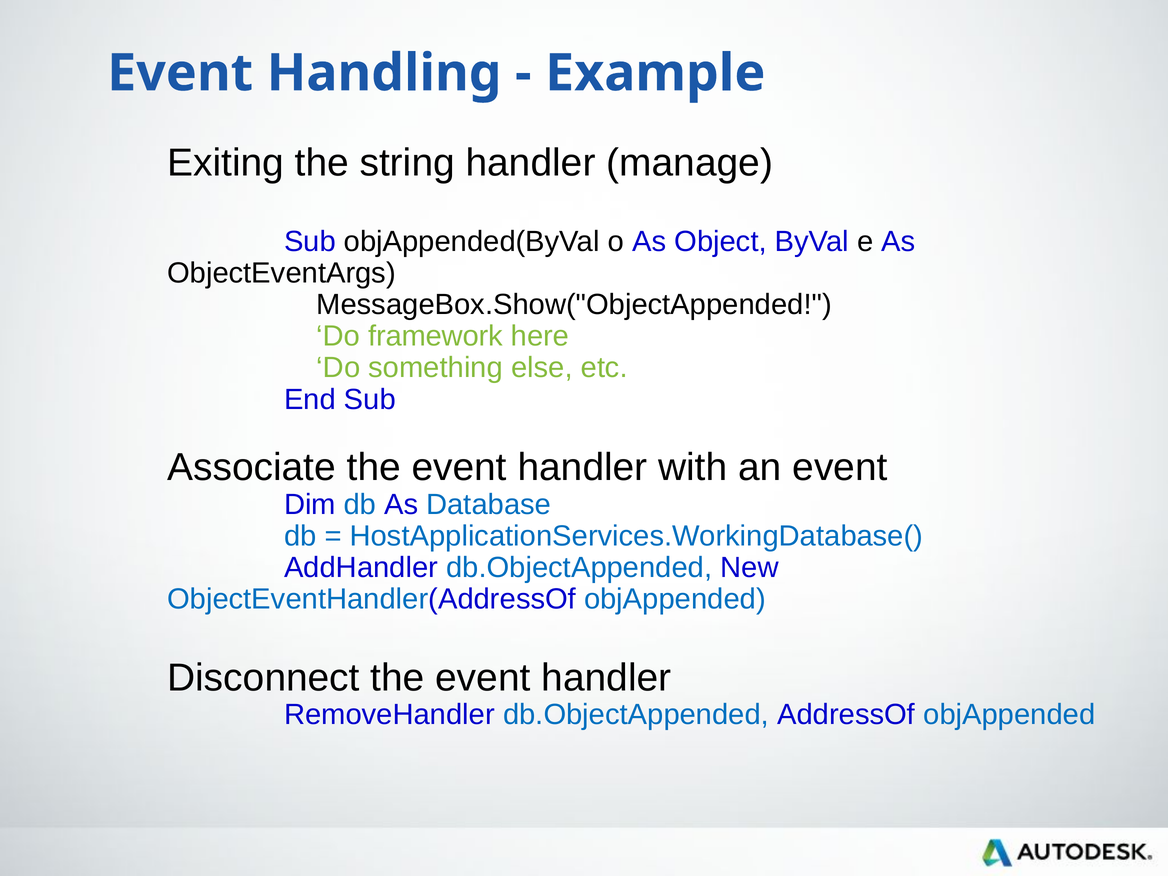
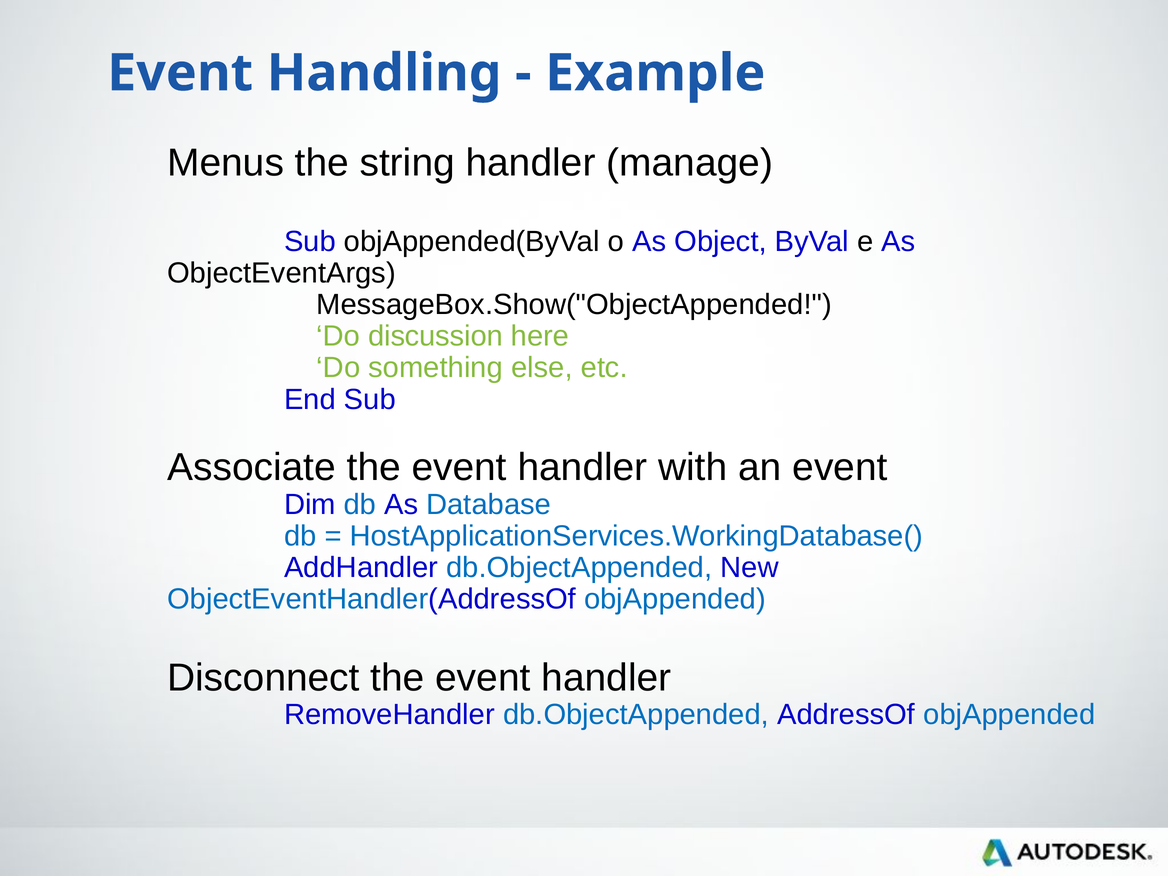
Exiting: Exiting -> Menus (226, 163)
framework: framework -> discussion (436, 336)
